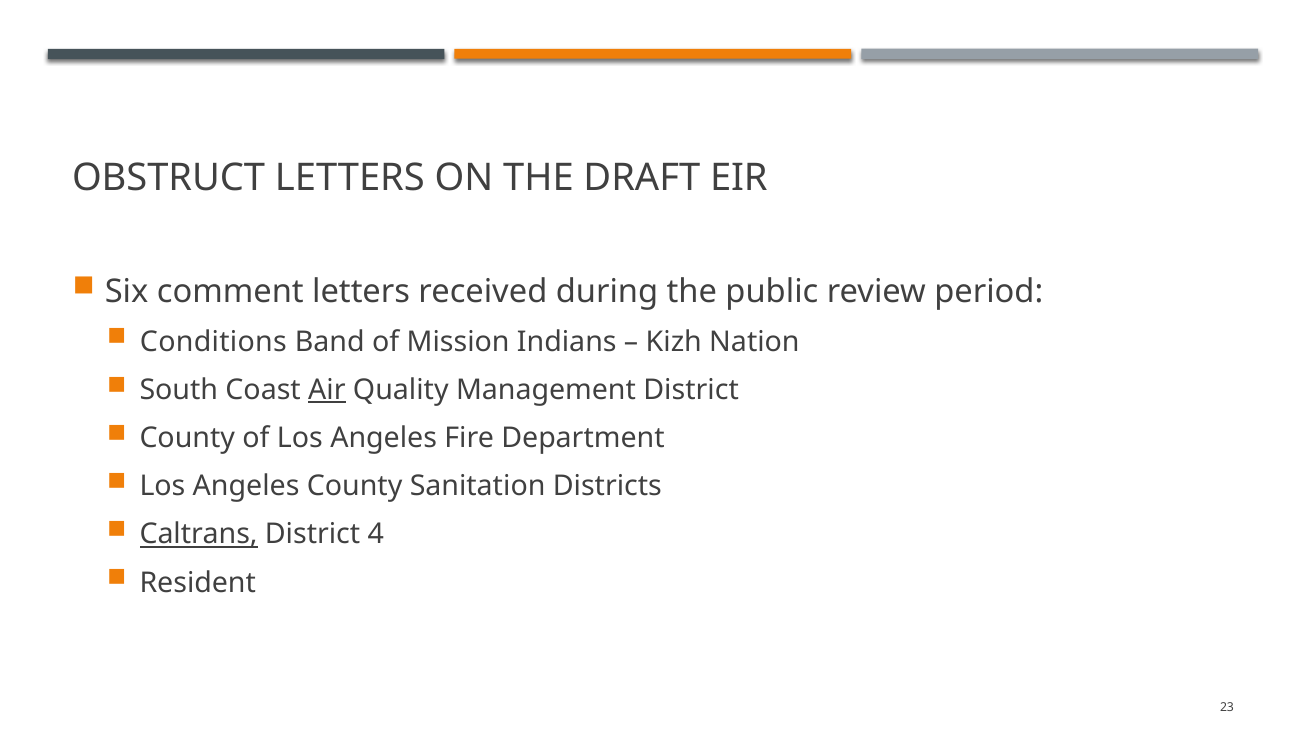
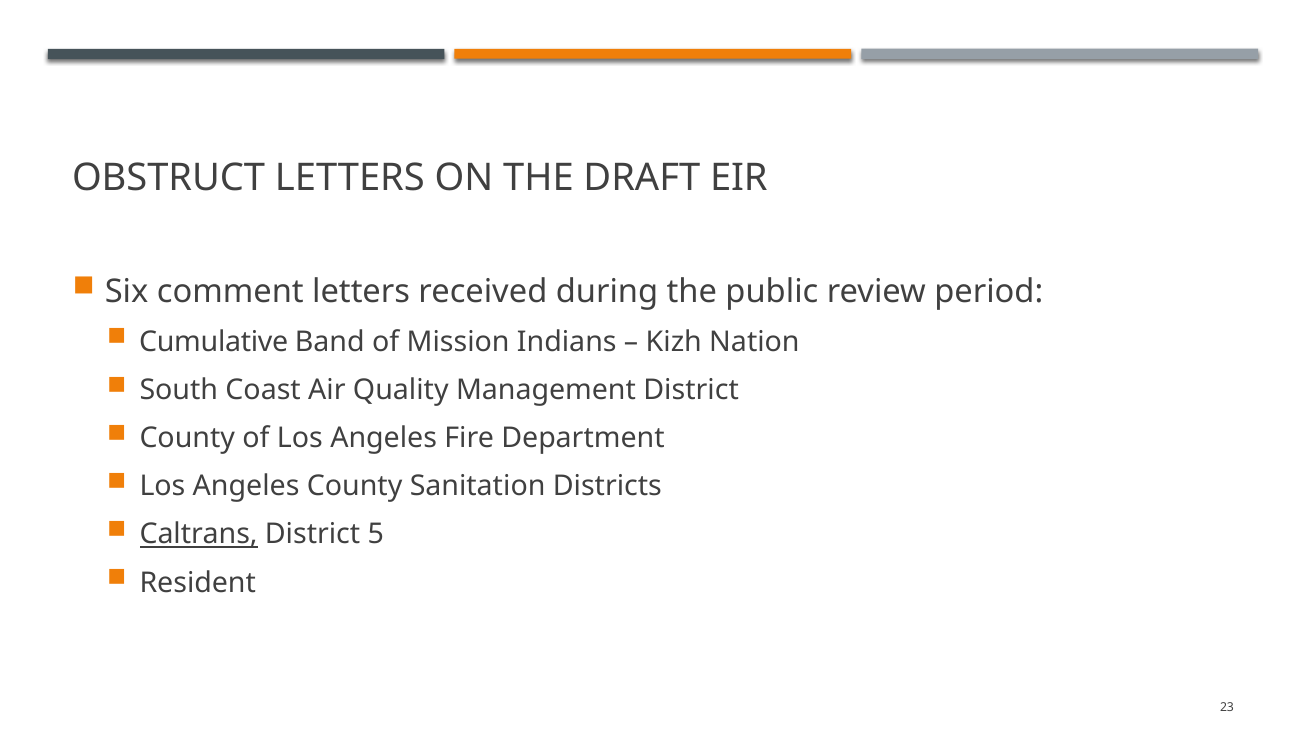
Conditions: Conditions -> Cumulative (214, 341)
Air underline: present -> none (327, 390)
4: 4 -> 5 (376, 534)
